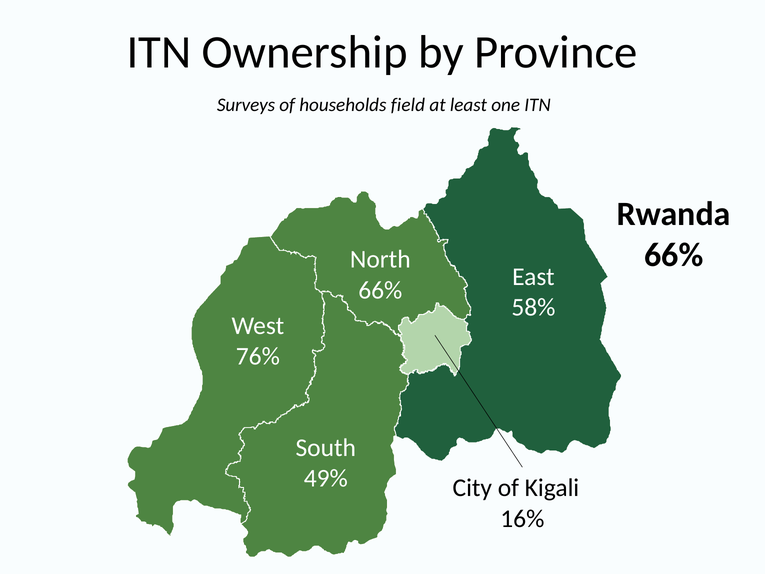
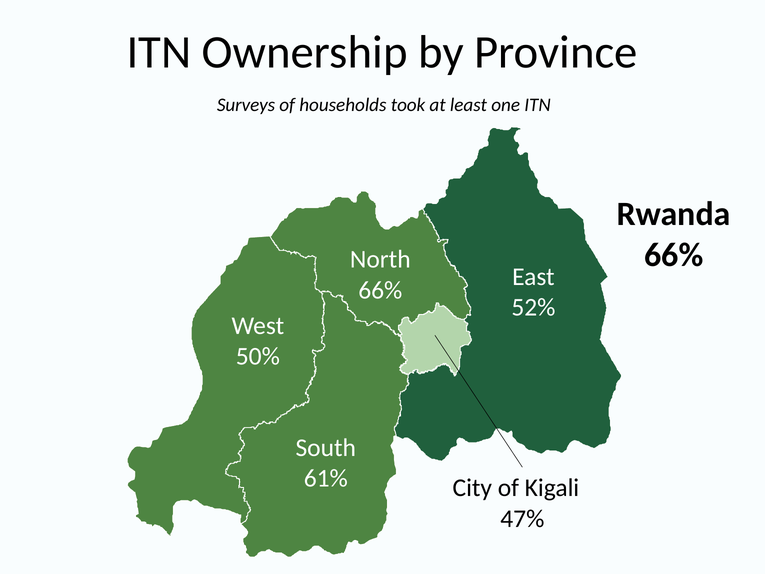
field: field -> took (408, 105)
58%: 58% -> 52% (533, 307)
76%: 76% -> 50% (258, 356)
49%: 49% -> 61% (326, 478)
16%: 16% -> 47% (522, 518)
